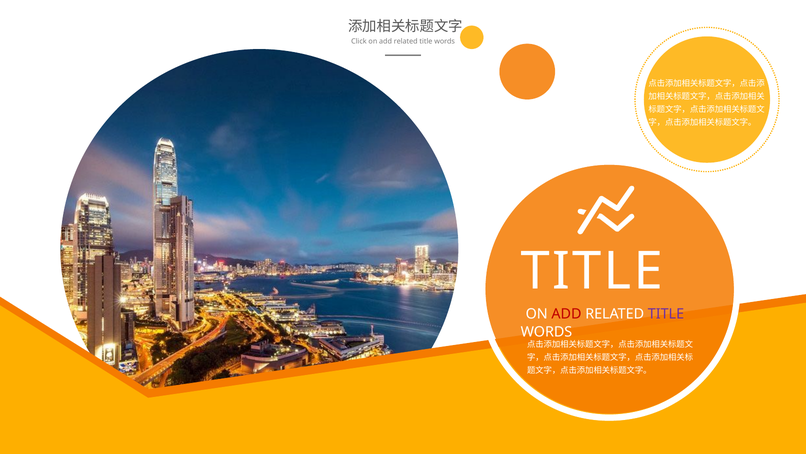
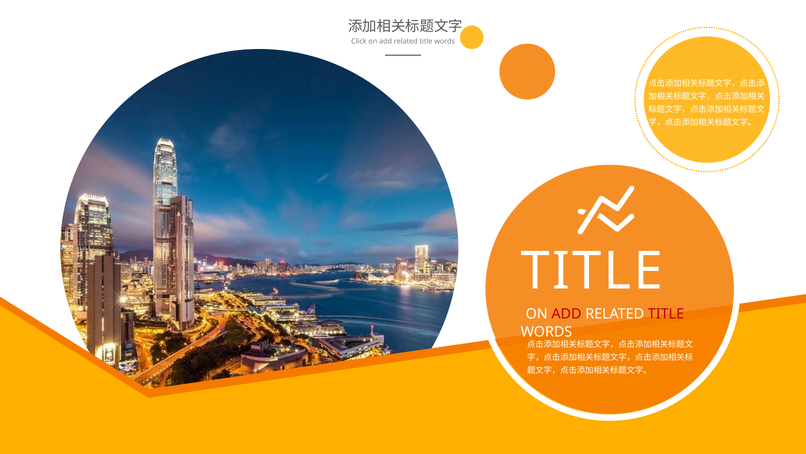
TITLE colour: purple -> red (666, 313)
